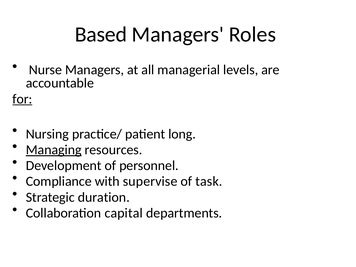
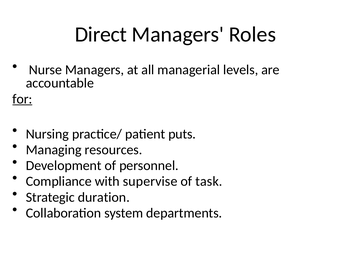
Based: Based -> Direct (101, 34)
long: long -> puts (182, 134)
Managing underline: present -> none (54, 150)
capital: capital -> system (124, 213)
